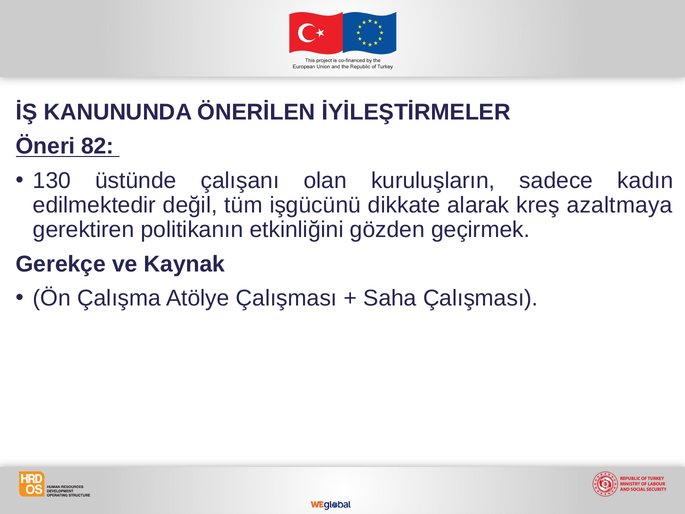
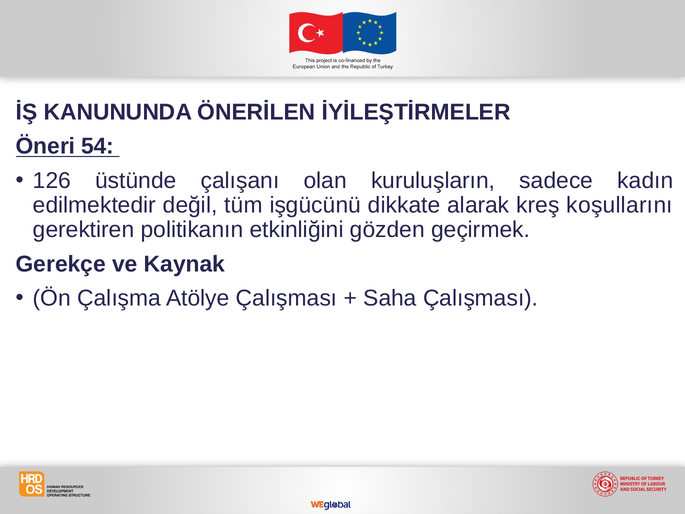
82: 82 -> 54 (98, 146)
130: 130 -> 126 (52, 181)
azaltmaya: azaltmaya -> koşullarını (620, 205)
